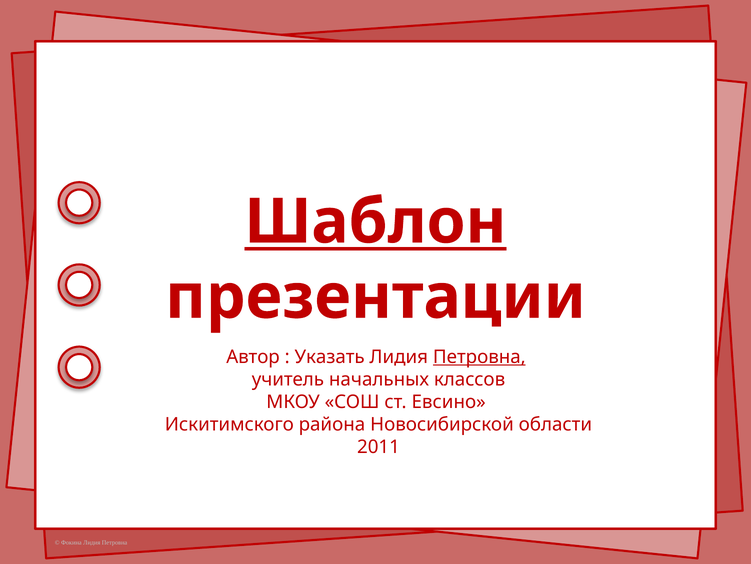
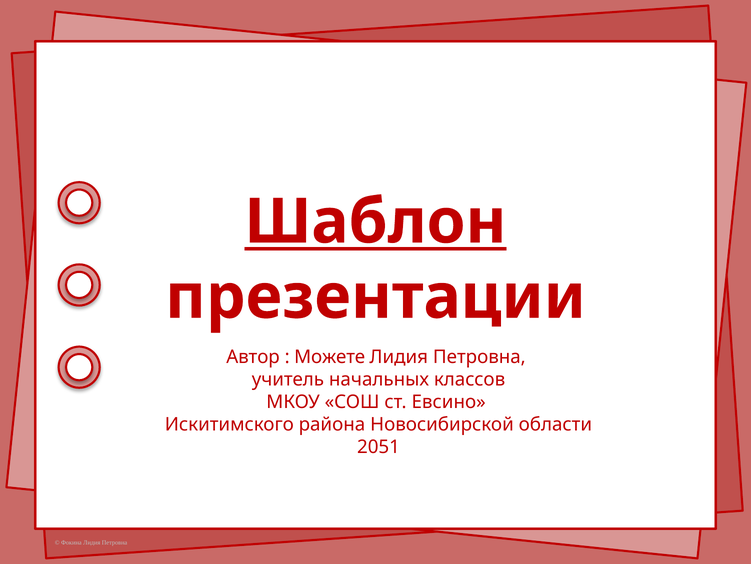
Указать: Указать -> Можете (330, 357)
Петровна underline: present -> none (479, 357)
2011: 2011 -> 2051 (378, 447)
